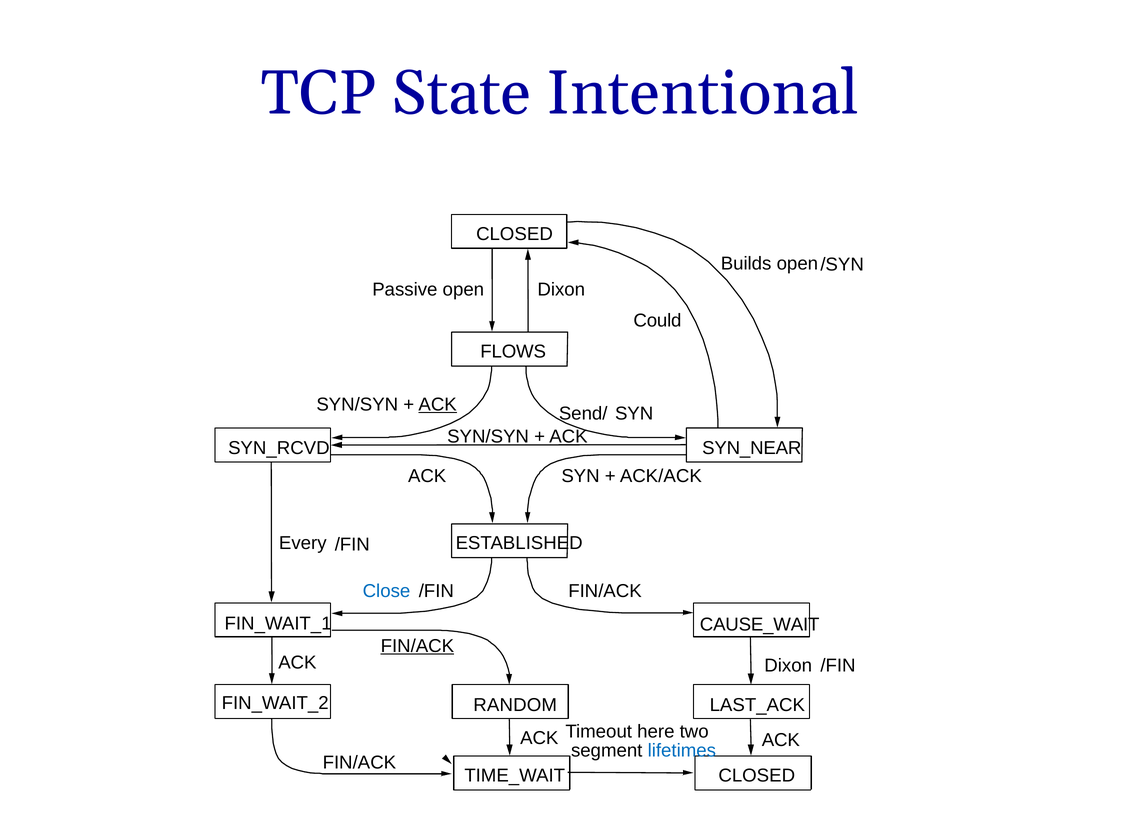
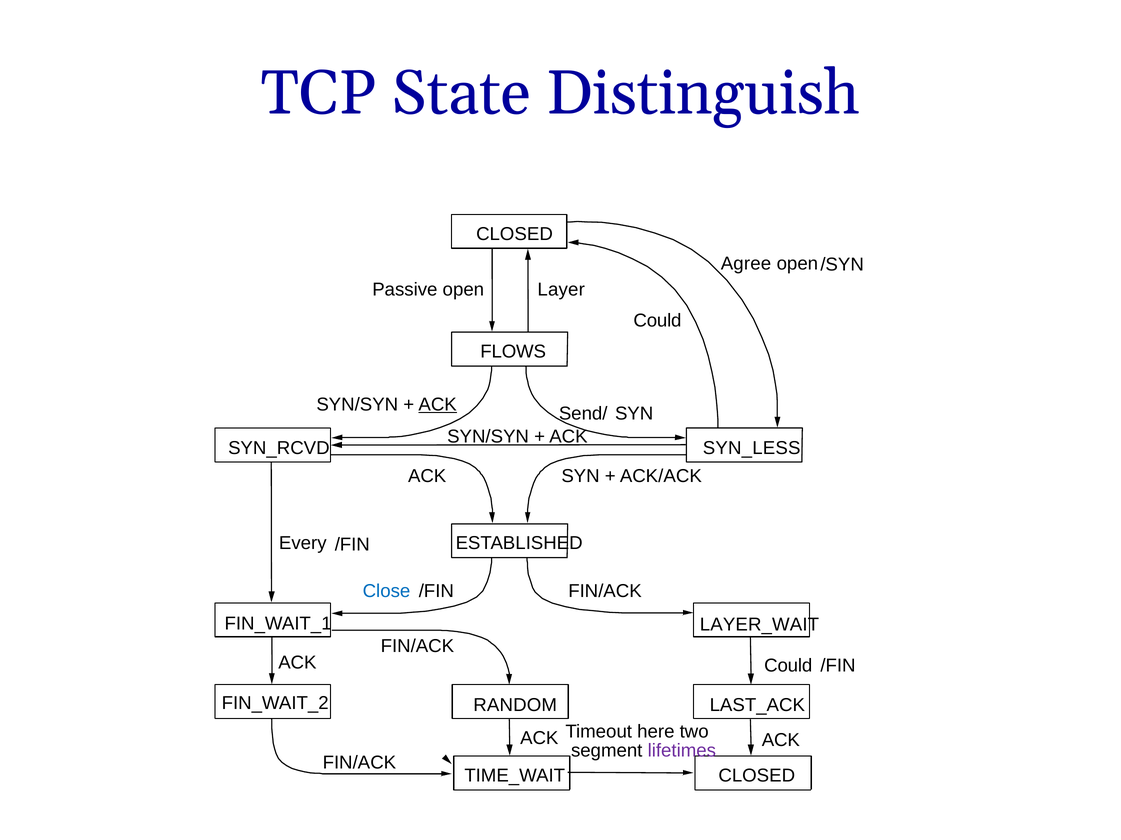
Intentional: Intentional -> Distinguish (703, 93)
Builds: Builds -> Agree (746, 264)
open Dixon: Dixon -> Layer (561, 290)
SYN_NEAR: SYN_NEAR -> SYN_LESS (752, 449)
CAUSE_WAIT: CAUSE_WAIT -> LAYER_WAIT (759, 625)
FIN/ACK underline: present -> none (417, 647)
Dixon: Dixon -> Could (788, 666)
lifetimes colour: blue -> purple (682, 751)
